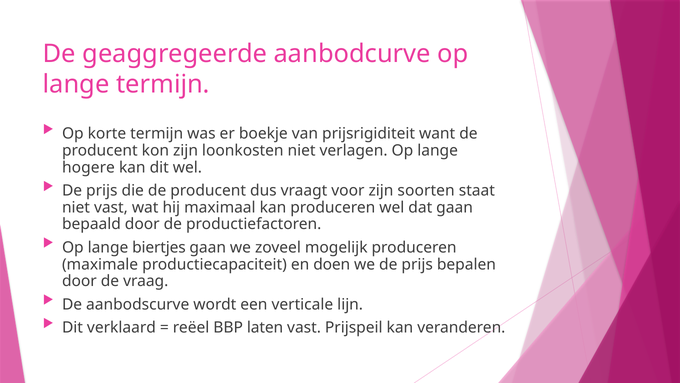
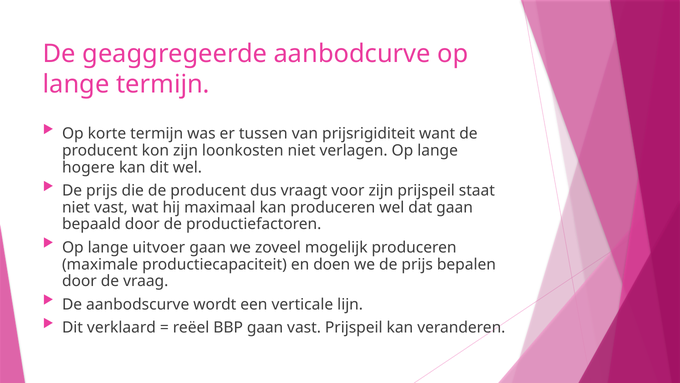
boekje: boekje -> tussen (263, 134)
zijn soorten: soorten -> prijspeil (426, 190)
biertjes: biertjes -> uitvoer (159, 247)
BBP laten: laten -> gaan (265, 327)
